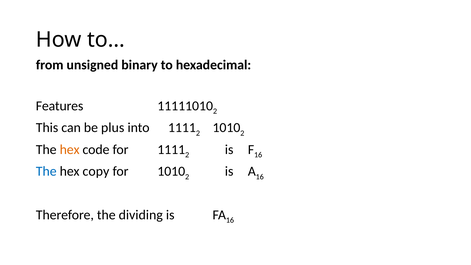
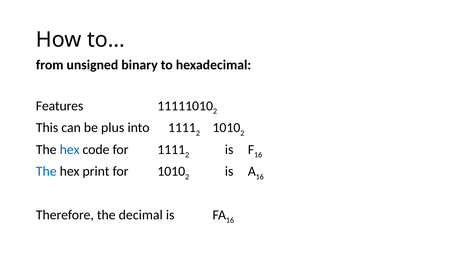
hex colour: orange -> blue (70, 150)
copy: copy -> print (96, 171)
dividing: dividing -> decimal (141, 215)
